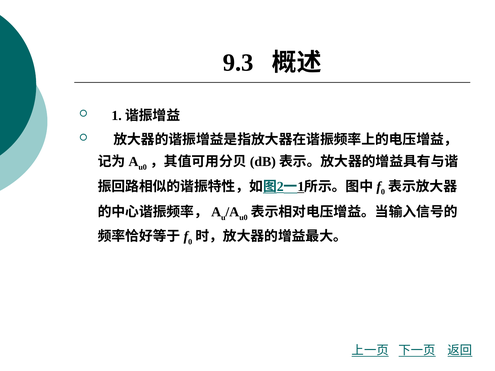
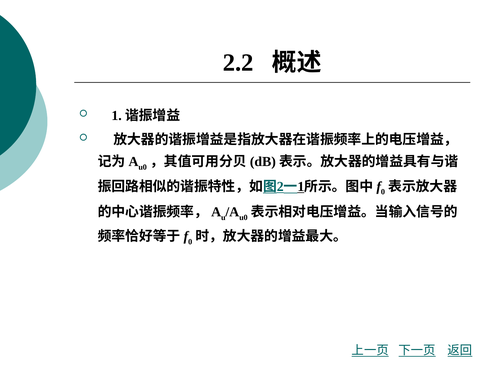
9.3: 9.3 -> 2.2 (238, 63)
